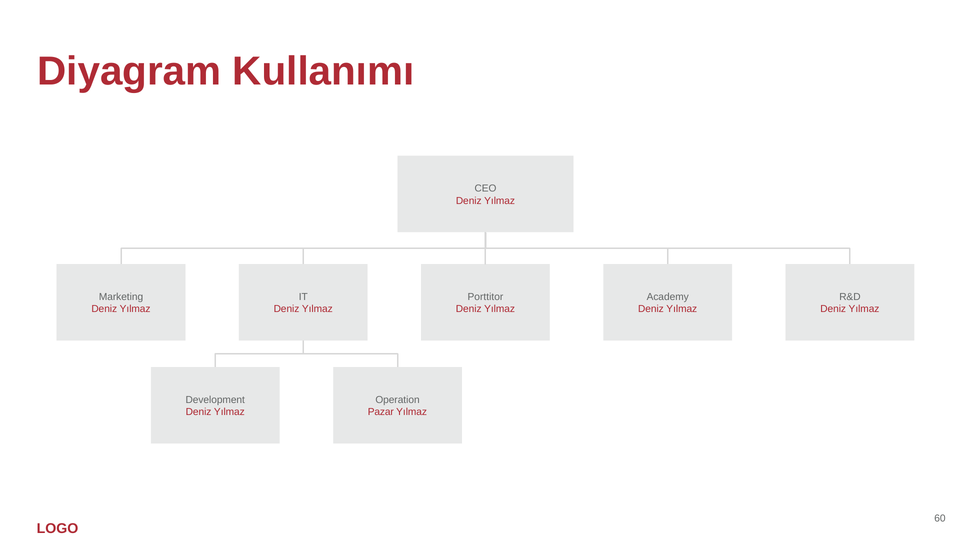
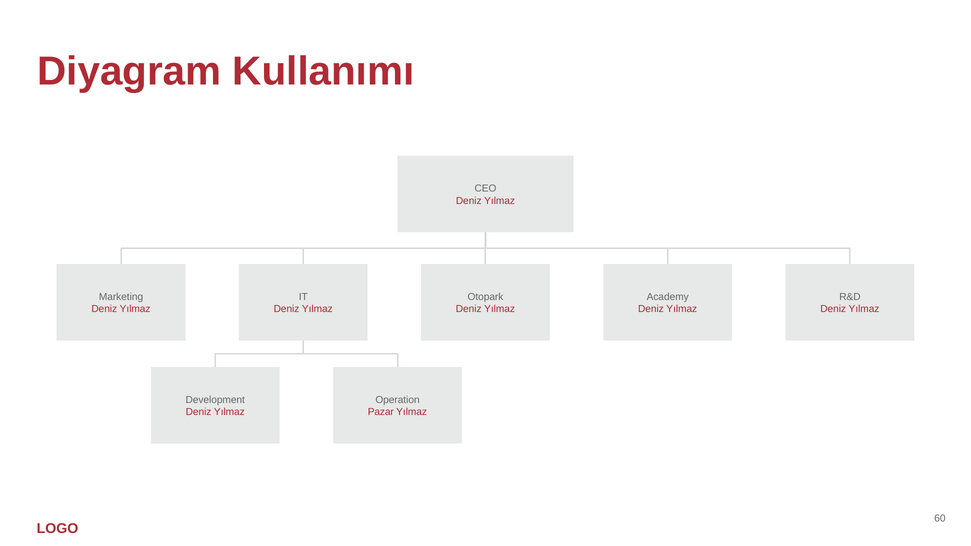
Porttitor: Porttitor -> Otopark (485, 297)
